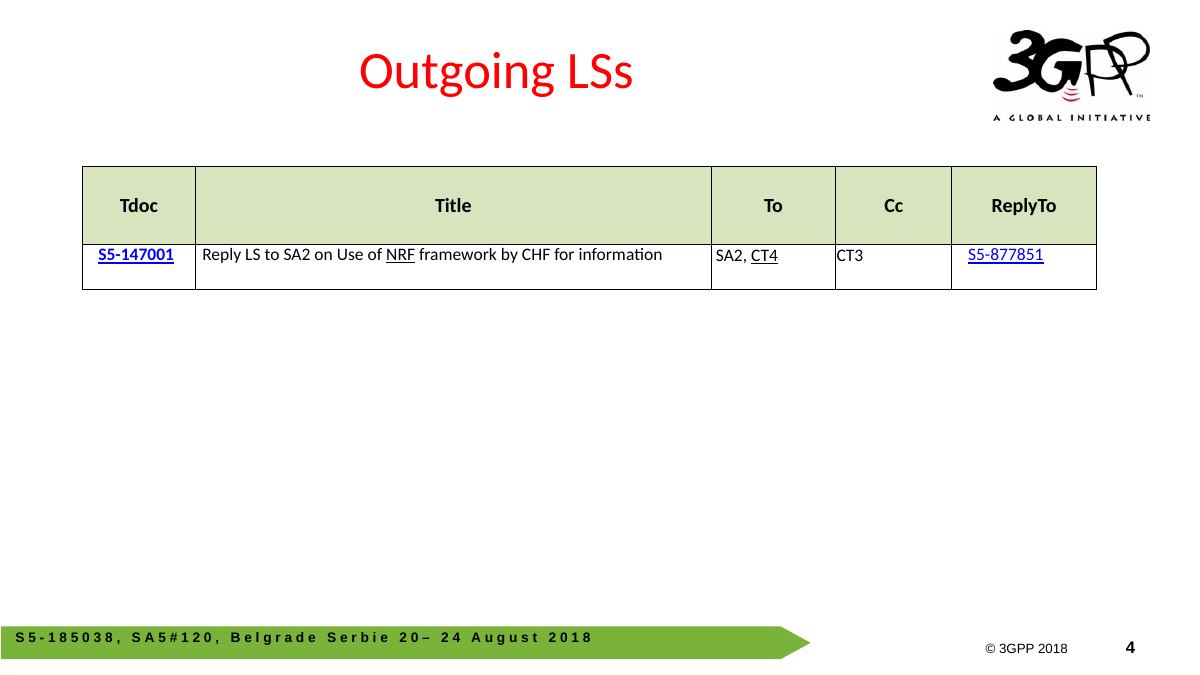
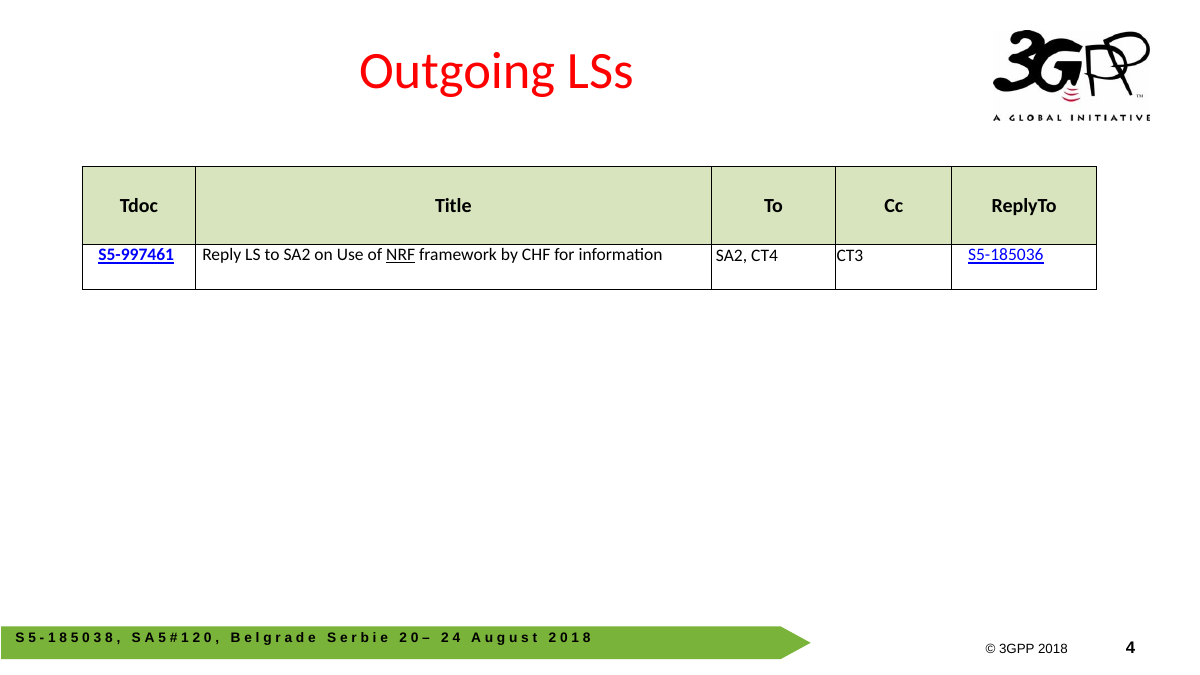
S5-147001: S5-147001 -> S5-997461 (136, 255)
CT4 underline: present -> none (765, 256)
S5-877851: S5-877851 -> S5-185036 (1006, 255)
